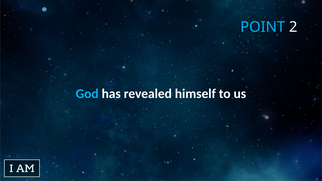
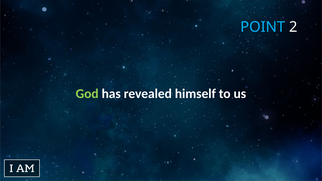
God colour: light blue -> light green (87, 94)
